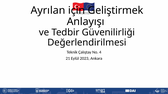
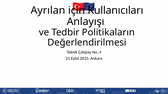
Geliştirmek: Geliştirmek -> Kullanıcıları (116, 10)
Güvenilirliği: Güvenilirliği -> Politikaların (108, 32)
